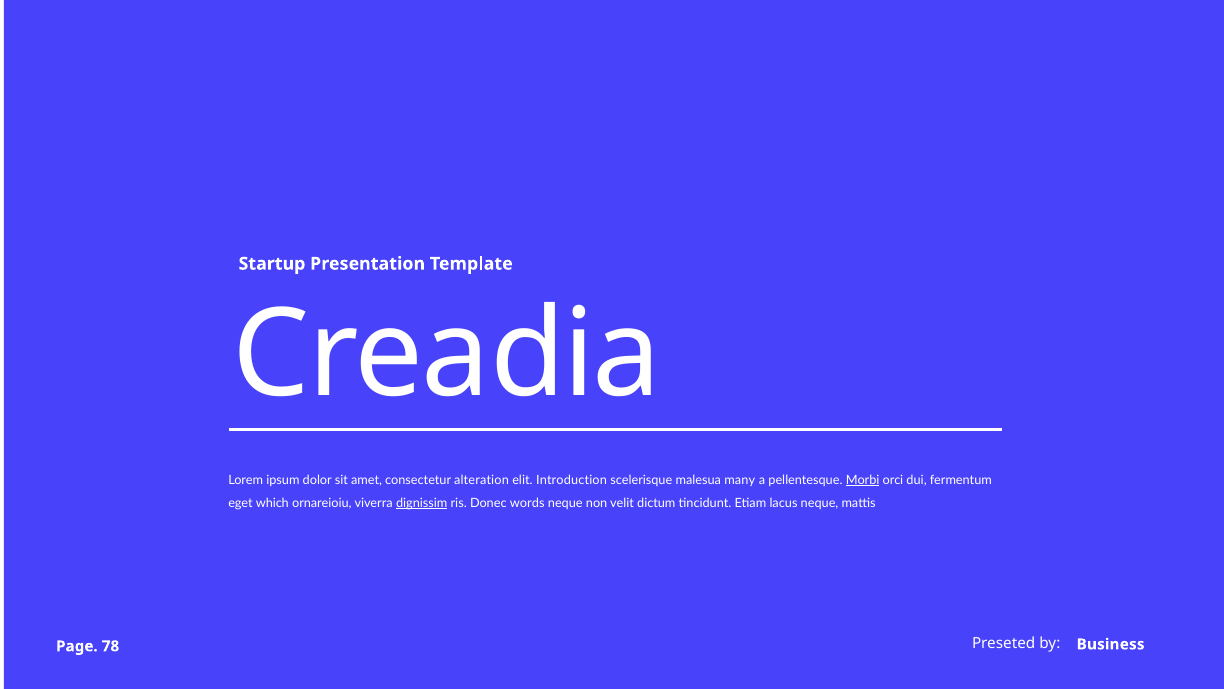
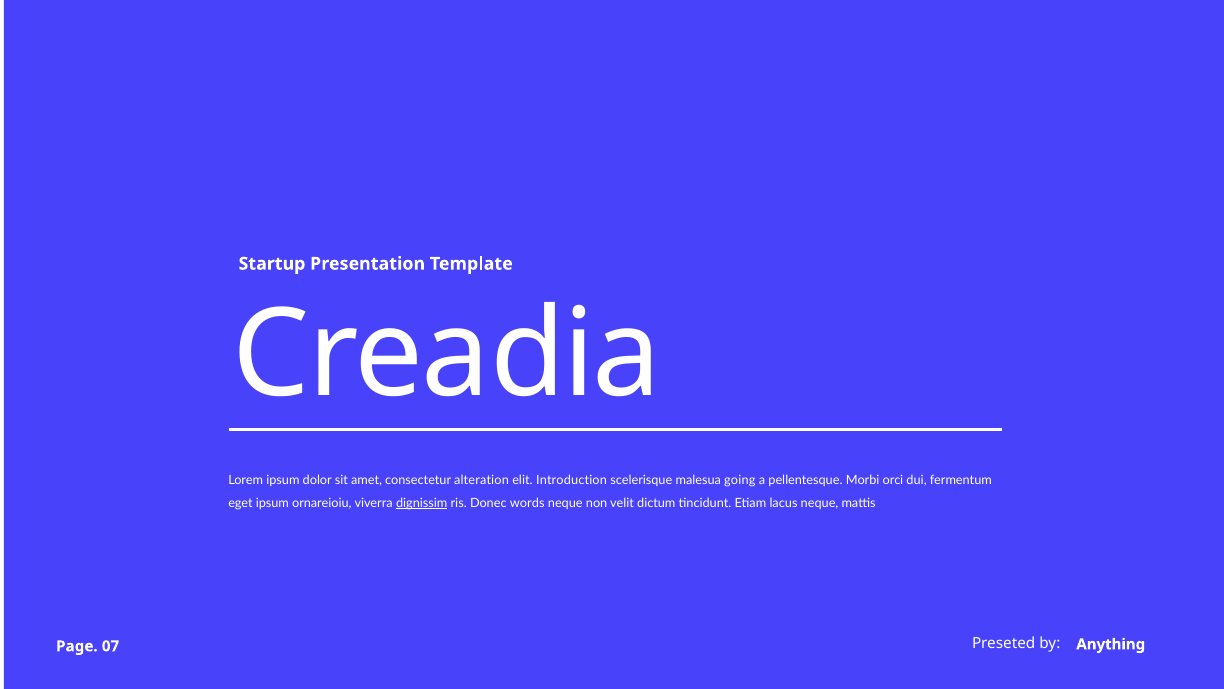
many: many -> going (740, 480)
Morbi underline: present -> none (863, 480)
eget which: which -> ipsum (272, 503)
Business: Business -> Anything (1111, 644)
78: 78 -> 07 (111, 646)
